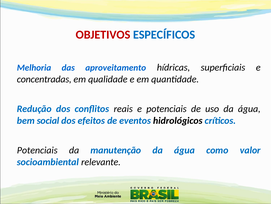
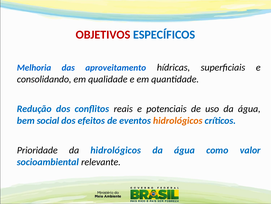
concentradas: concentradas -> consolidando (44, 79)
hidrológicos colour: black -> orange (178, 120)
Potenciais: Potenciais -> Prioridade (37, 150)
da manutenção: manutenção -> hidrológicos (116, 150)
